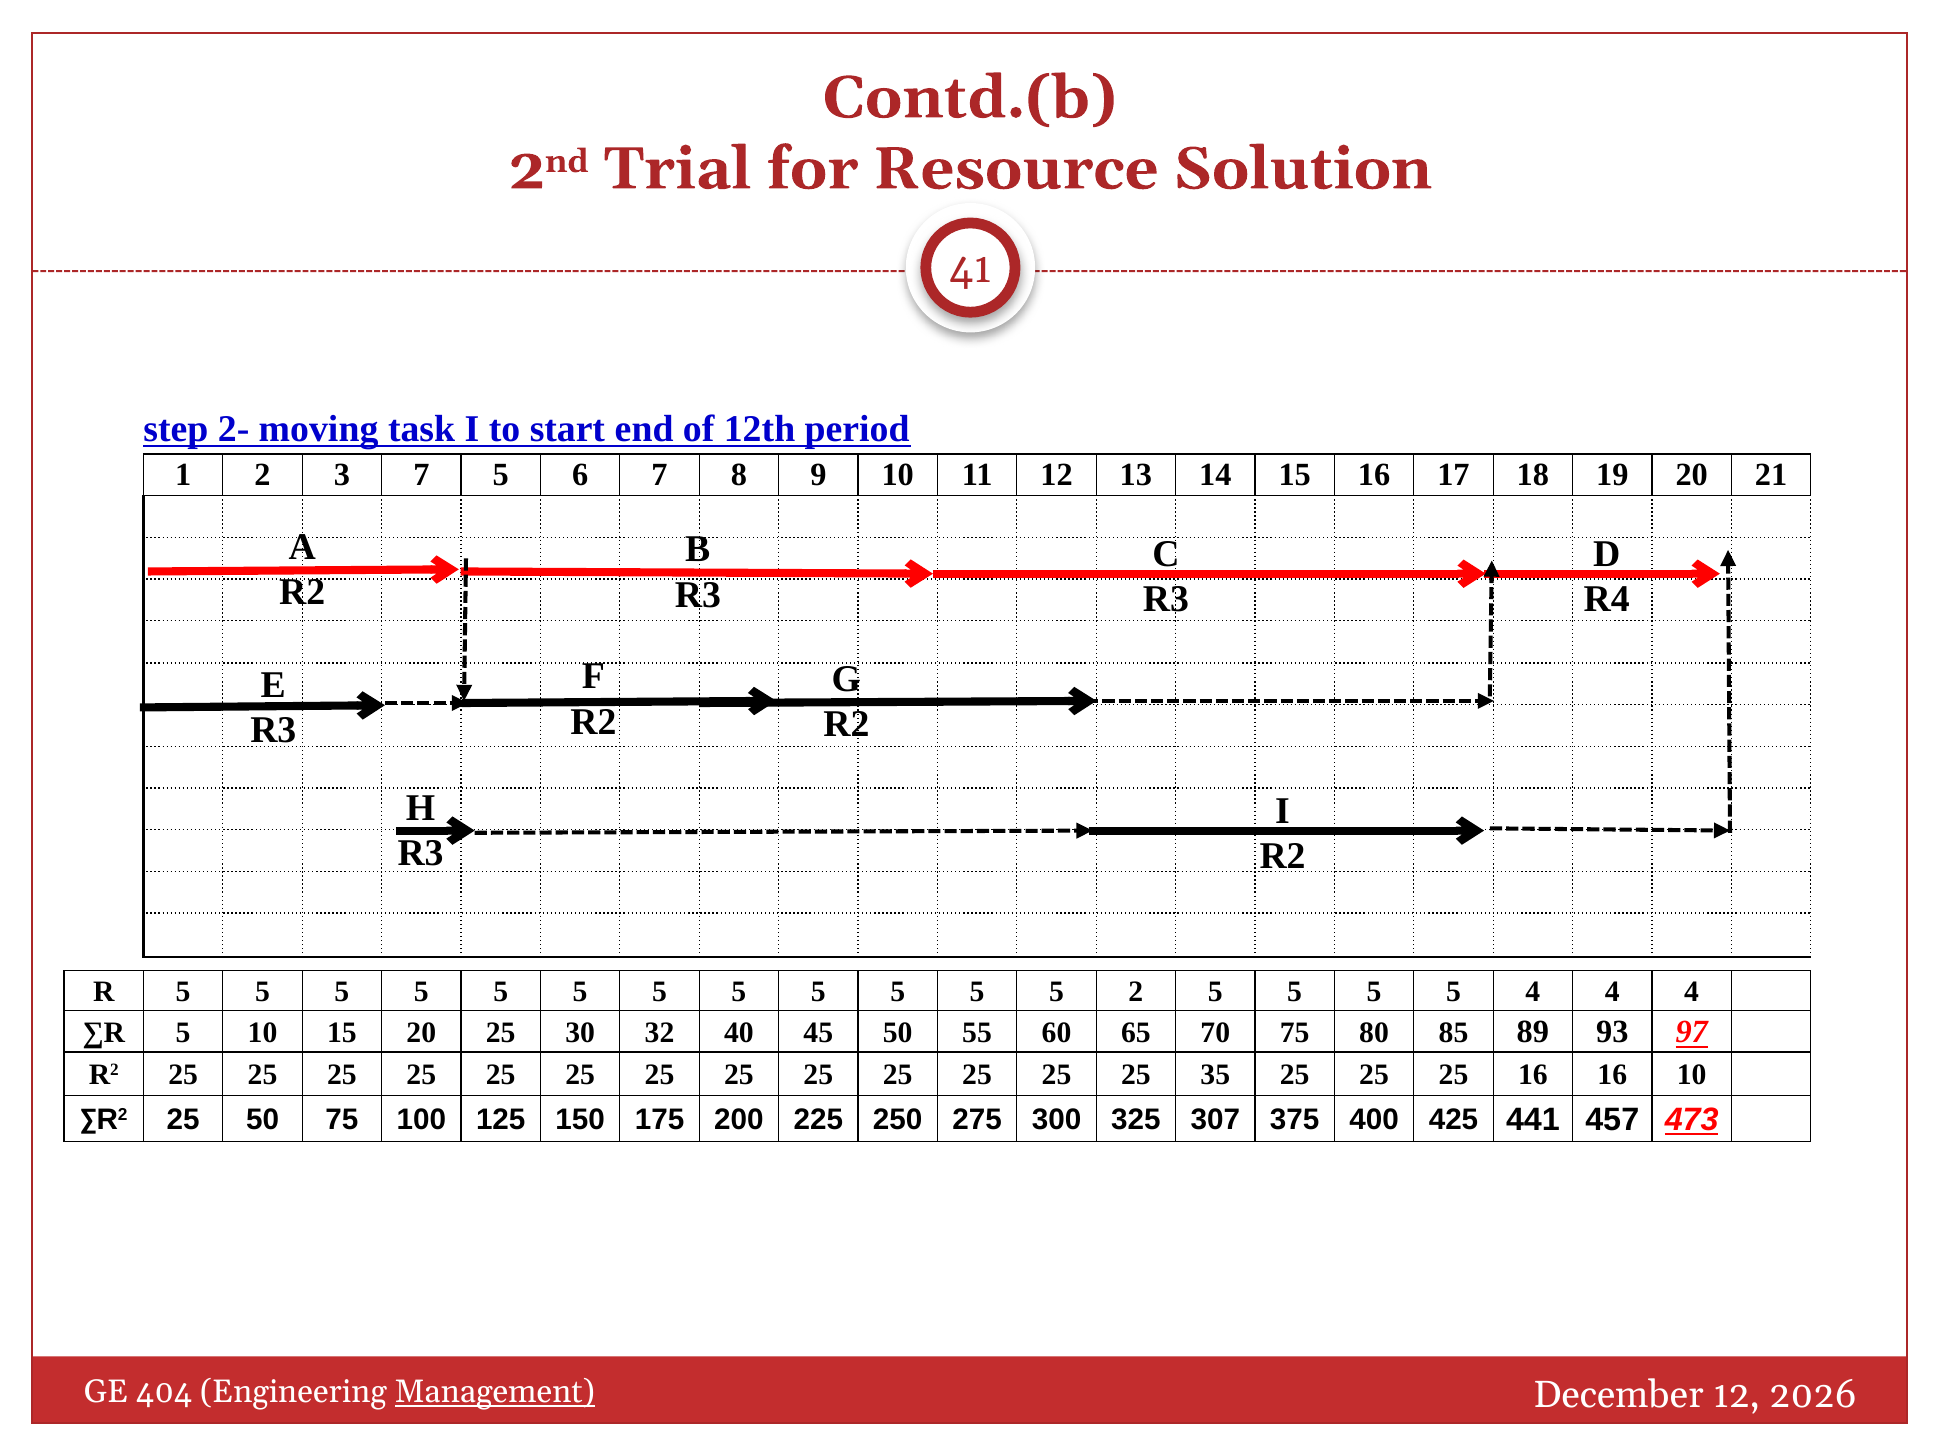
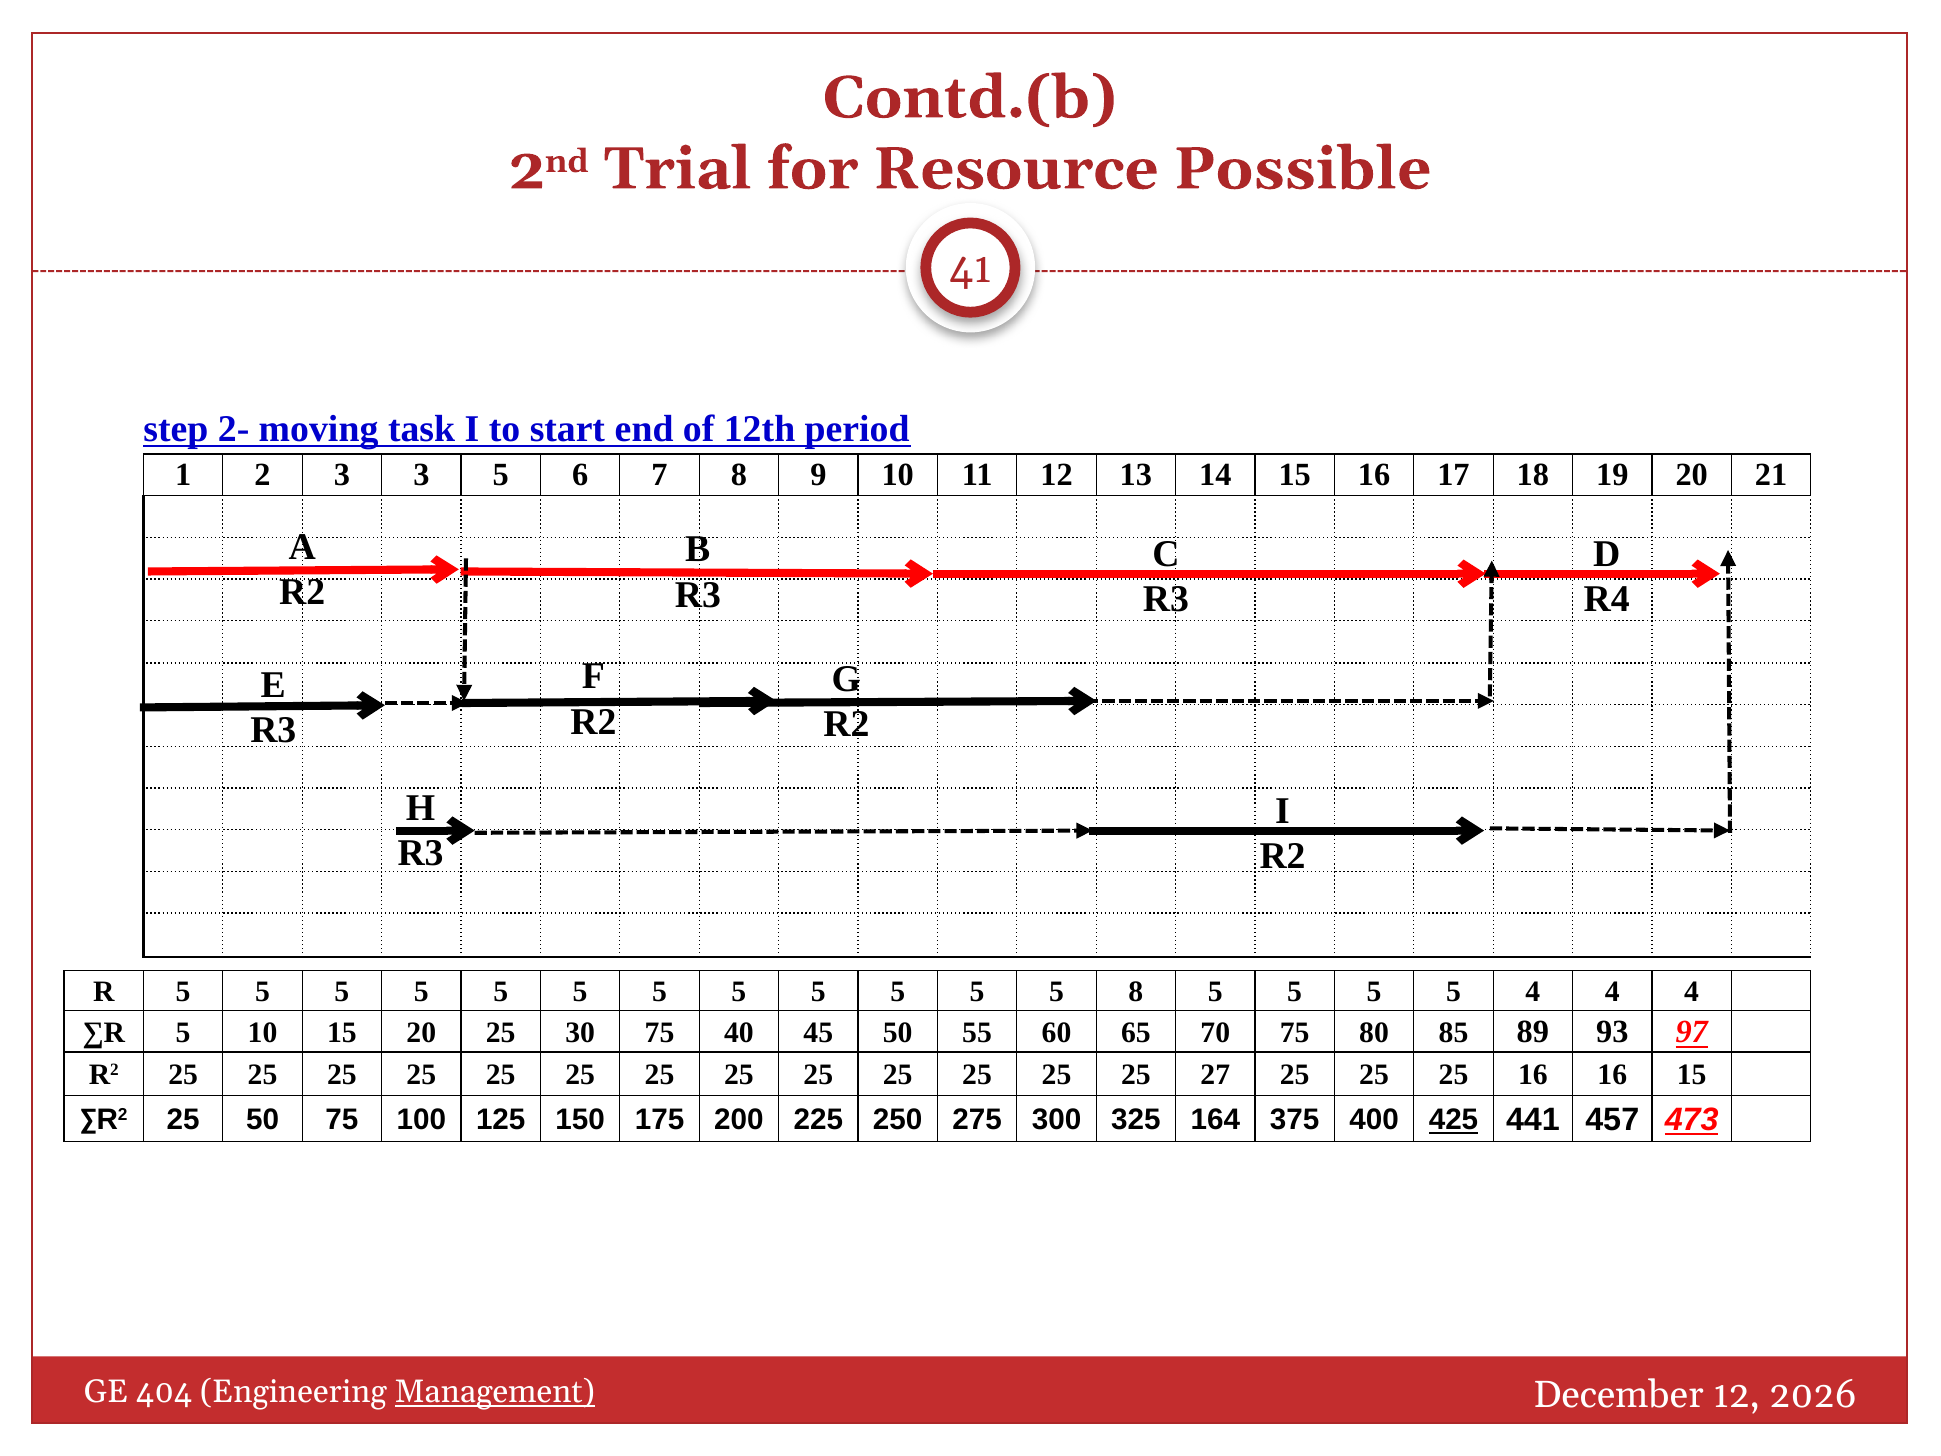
Solution: Solution -> Possible (1302, 169)
3 7: 7 -> 3 (421, 475)
5 2: 2 -> 8 (1136, 992)
30 32: 32 -> 75 (659, 1032)
35: 35 -> 27 (1215, 1075)
16 10: 10 -> 15 (1692, 1075)
307: 307 -> 164 (1215, 1120)
425 underline: none -> present (1454, 1120)
